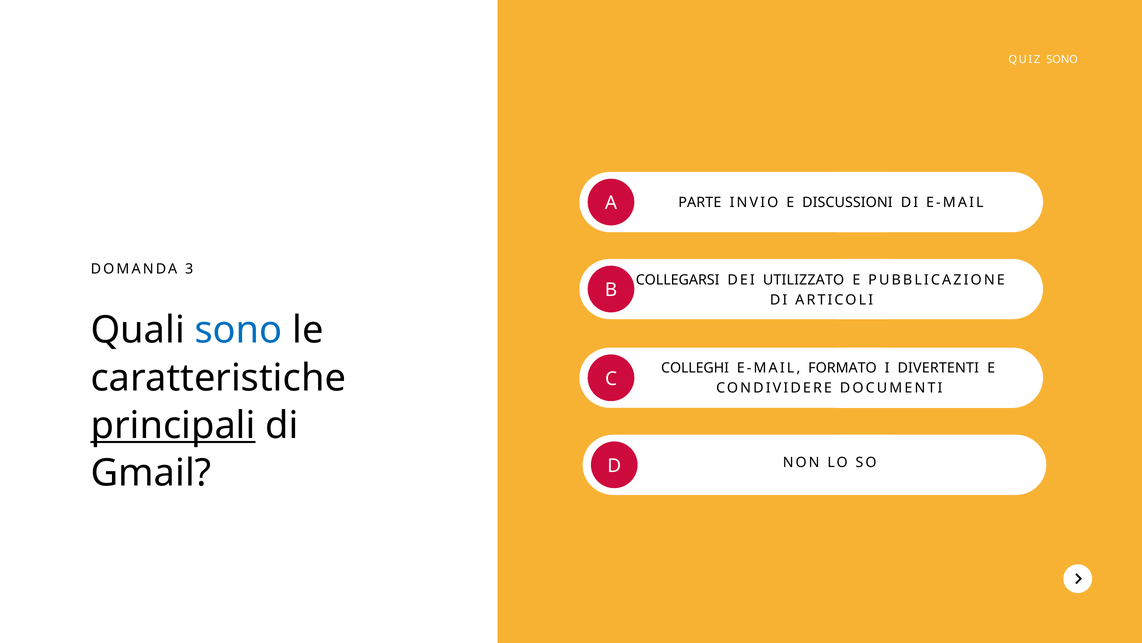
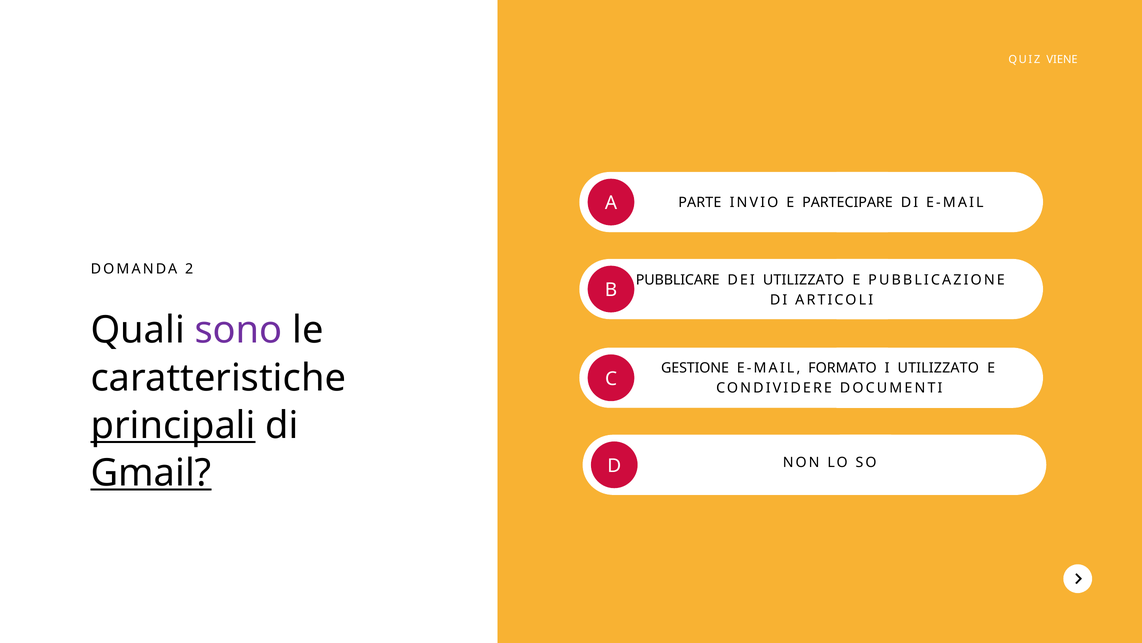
QUIZ SONO: SONO -> VIENE (1062, 60)
DISCUSSIONI: DISCUSSIONI -> PARTECIPARE (847, 202)
3: 3 -> 2 (189, 269)
COLLEGARSI: COLLEGARSI -> PUBBLICARE (678, 280)
sono colour: blue -> purple (239, 330)
COLLEGHI: COLLEGHI -> GESTIONE (695, 368)
I DIVERTENTI: DIVERTENTI -> UTILIZZATO (938, 368)
Gmail underline: none -> present (151, 473)
